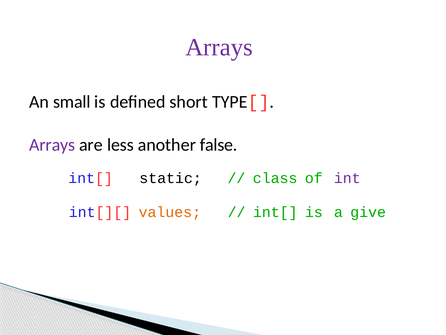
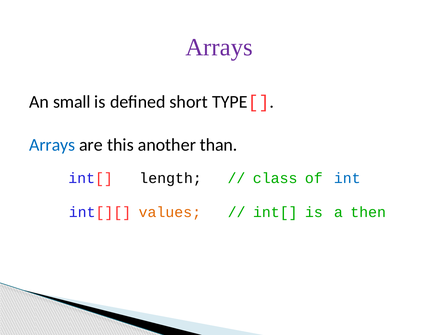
Arrays colour: purple -> blue (52, 145)
less: less -> this (120, 145)
false: false -> than (219, 145)
static: static -> length (171, 178)
int colour: purple -> blue (347, 178)
give: give -> then (368, 212)
